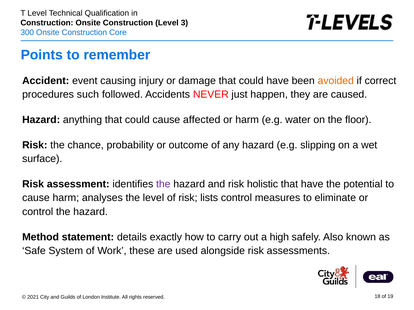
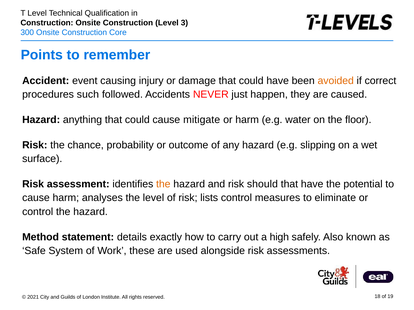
affected: affected -> mitigate (202, 120)
the colour: purple -> orange (163, 184)
holistic: holistic -> should (262, 184)
